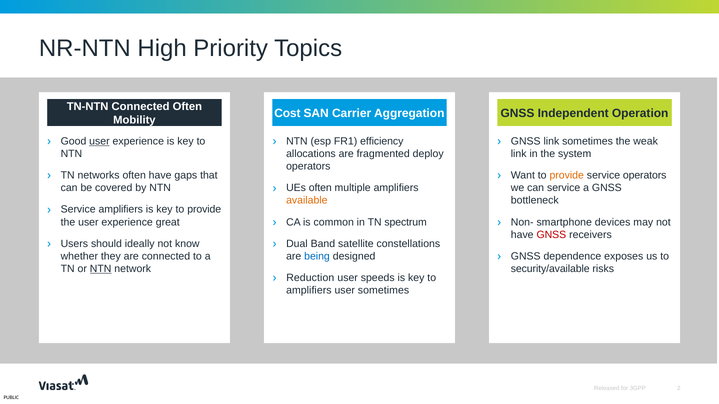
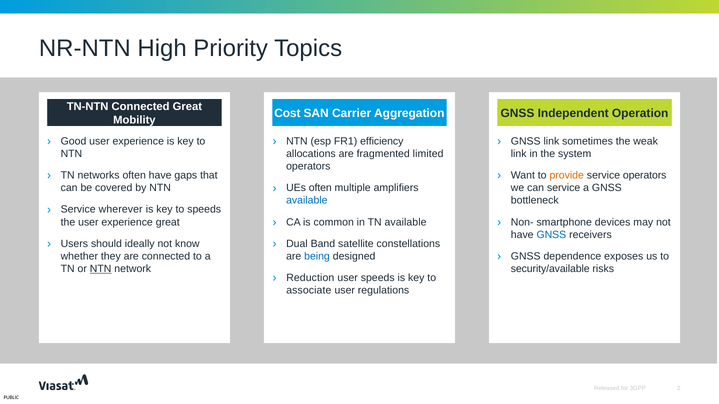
Connected Often: Often -> Great (187, 107)
user underline: present -> none (99, 141)
deploy: deploy -> limited (428, 154)
available colour: orange -> blue (307, 201)
Service amplifiers: amplifiers -> wherever (121, 210)
key to provide: provide -> speeds (204, 210)
TN spectrum: spectrum -> available (406, 222)
GNSS colour: red -> blue (551, 235)
amplifiers: amplifiers -> associate (309, 291)
user sometimes: sometimes -> regulations (384, 291)
